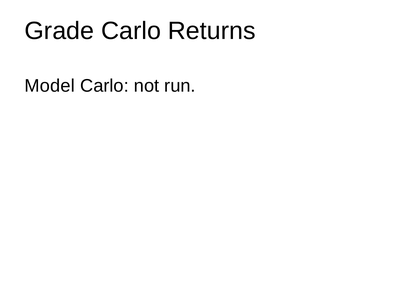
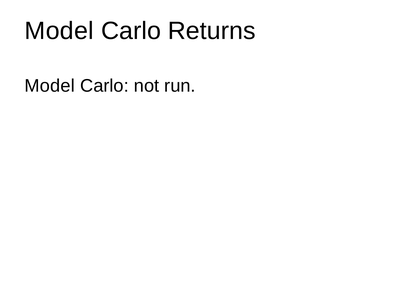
Grade: Grade -> Model (59, 31)
